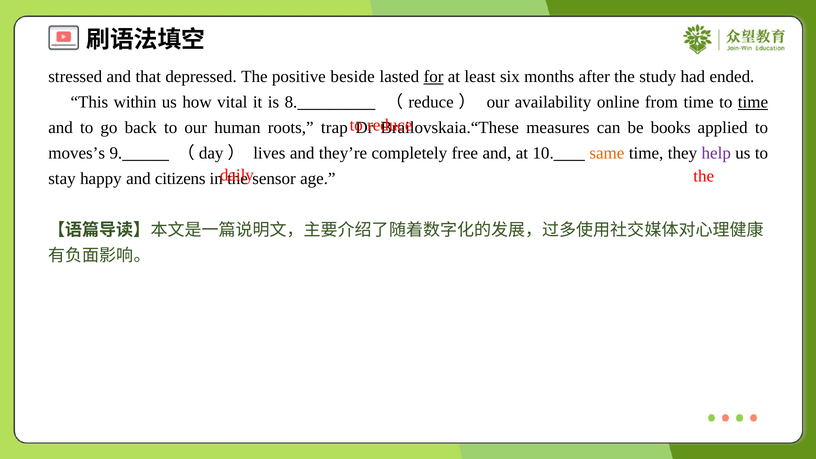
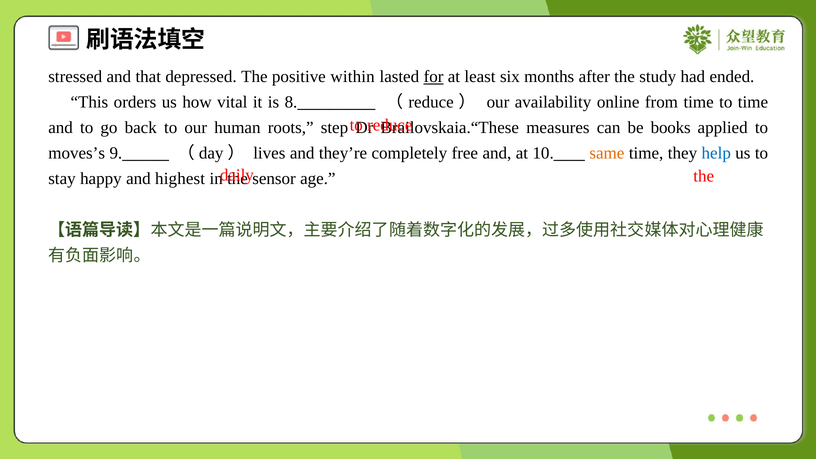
beside: beside -> within (353, 77)
within: within -> orders (135, 102)
time underline: present -> none (753, 102)
trap: trap -> step (334, 128)
help colour: purple -> blue (716, 153)
citizens: citizens -> highest (180, 179)
